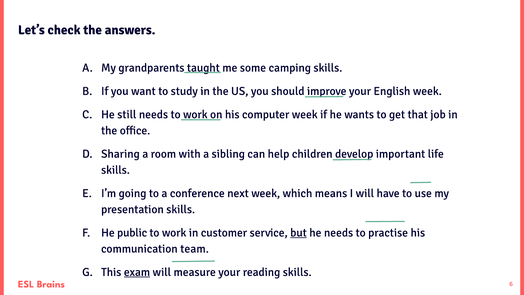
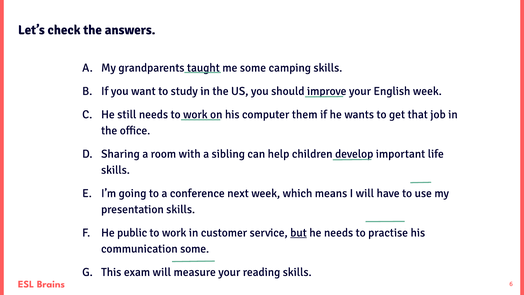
computer week: week -> them (305, 114)
communication team: team -> some (195, 249)
exam underline: present -> none (137, 272)
